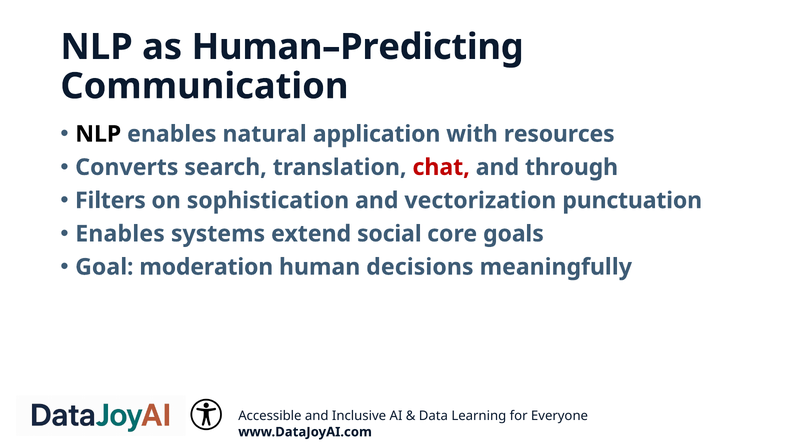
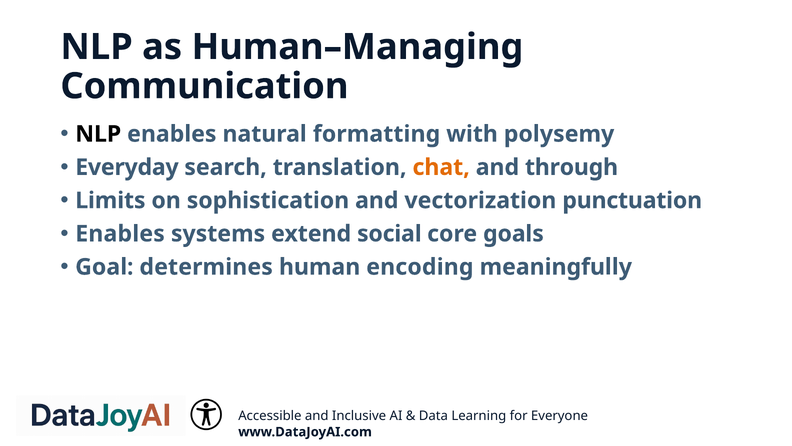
Human–Predicting: Human–Predicting -> Human–Managing (357, 47)
application: application -> formatting (377, 134)
resources: resources -> polysemy (559, 134)
Converts: Converts -> Everyday (127, 167)
chat colour: red -> orange (441, 167)
Filters: Filters -> Limits (110, 200)
moderation: moderation -> determines (206, 267)
decisions: decisions -> encoding (420, 267)
